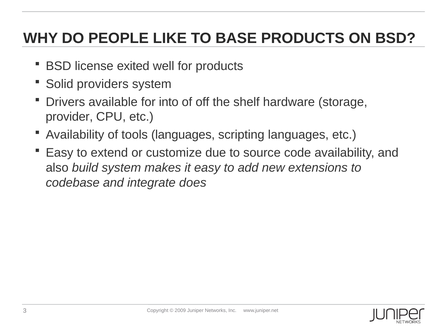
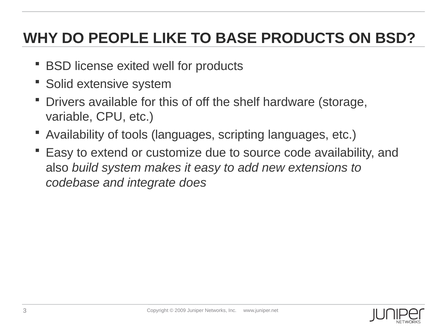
providers: providers -> extensive (103, 84)
into: into -> this (169, 102)
provider: provider -> variable (69, 117)
